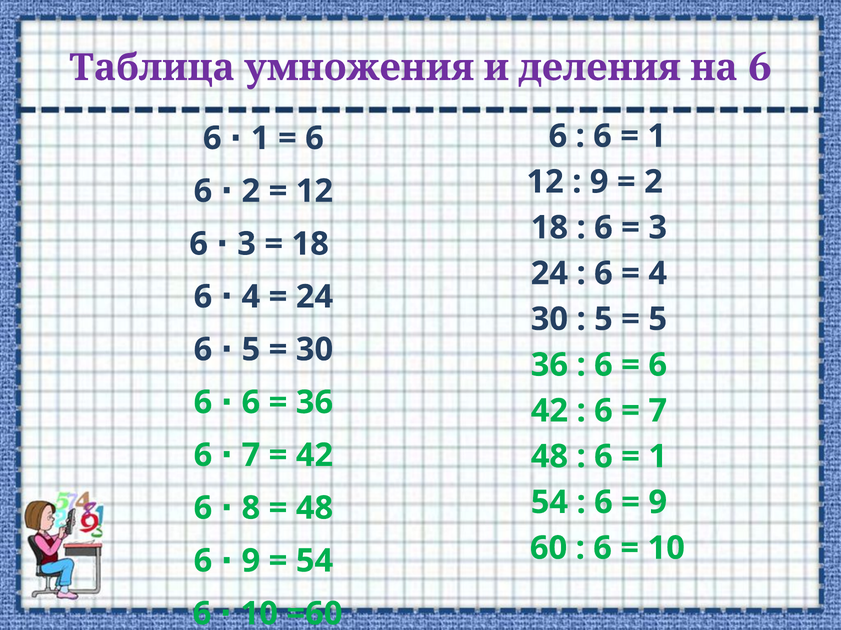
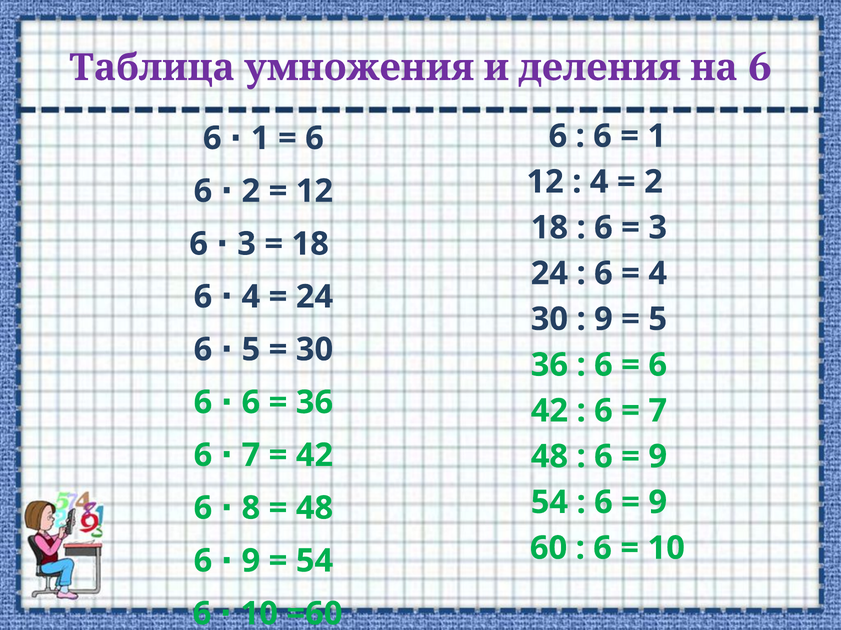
9: 9 -> 4 (599, 182)
5: 5 -> 9 (603, 320)
1: 1 -> 9 (658, 457)
